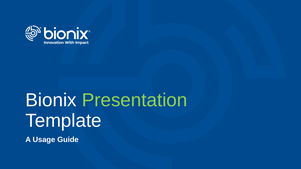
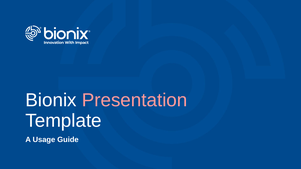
Presentation colour: light green -> pink (135, 100)
